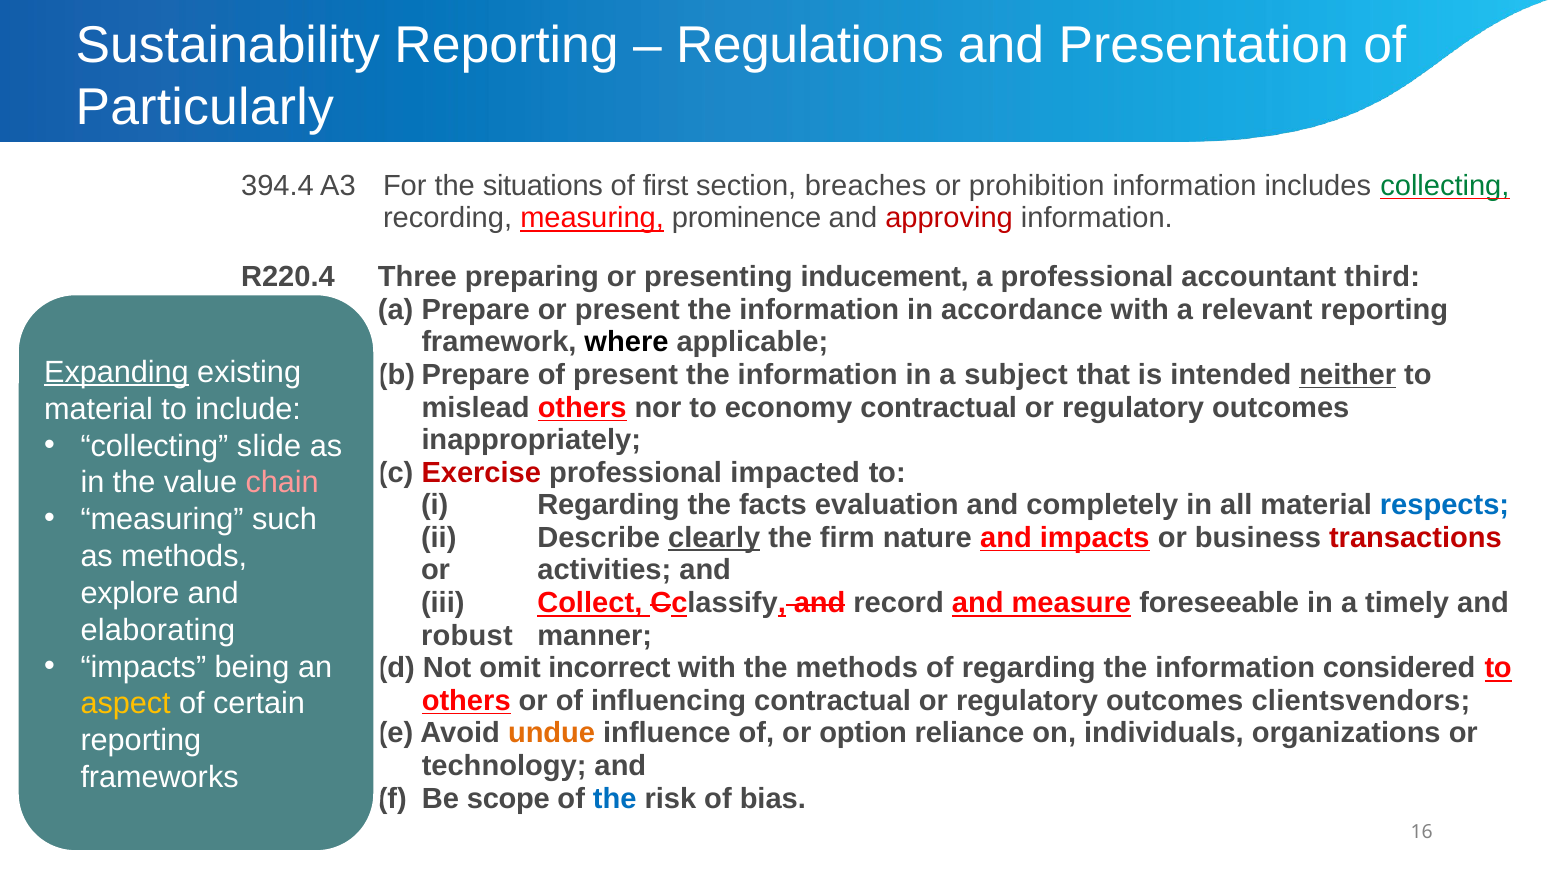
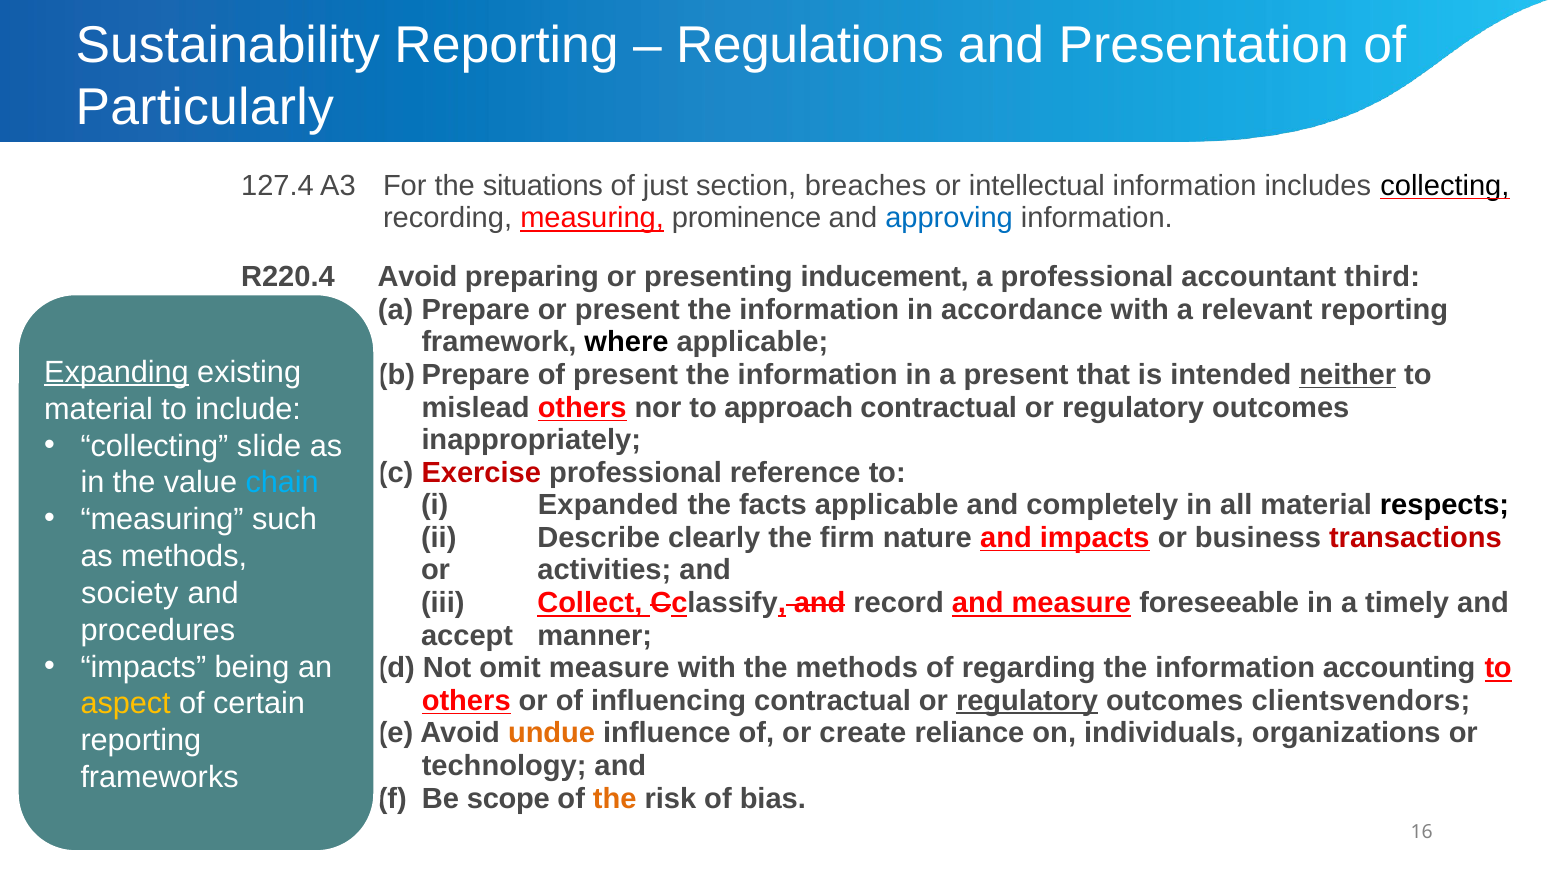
394.4: 394.4 -> 127.4 (277, 185)
first: first -> just (665, 185)
prohibition: prohibition -> intellectual (1037, 185)
collecting colour: green -> black (1445, 185)
approving colour: red -> blue (949, 218)
Three: Three -> Avoid (418, 277)
a subject: subject -> present (1016, 375)
economy: economy -> approach (789, 407)
impacted: impacted -> reference (795, 472)
chain colour: pink -> light blue (282, 482)
i Regarding: Regarding -> Expanded (608, 505)
facts evaluation: evaluation -> applicable (887, 505)
respects colour: blue -> black (1445, 505)
clearly underline: present -> none (714, 537)
explore: explore -> society (130, 593)
elaborating: elaborating -> procedures (158, 630)
robust: robust -> accept (467, 635)
omit incorrect: incorrect -> measure (609, 668)
considered: considered -> accounting (1399, 668)
regulatory underline: none -> present (1027, 700)
option: option -> create (863, 733)
the colour: blue -> orange (615, 798)
